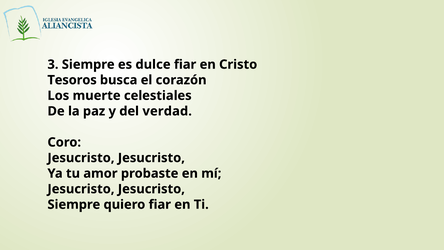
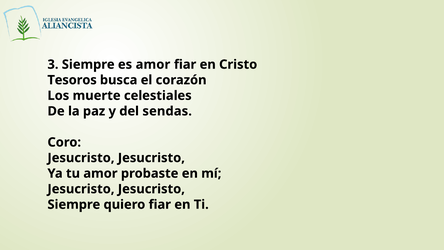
es dulce: dulce -> amor (153, 64)
verdad: verdad -> sendas (167, 111)
